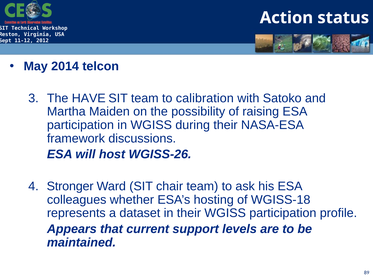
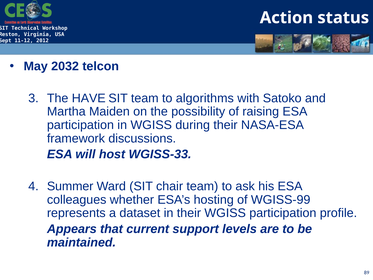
2014: 2014 -> 2032 (65, 66)
calibration: calibration -> algorithms (205, 98)
WGISS-26: WGISS-26 -> WGISS-33 (160, 154)
Stronger: Stronger -> Summer (70, 186)
WGISS-18: WGISS-18 -> WGISS-99 (281, 199)
